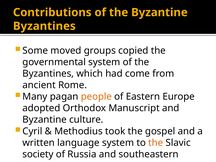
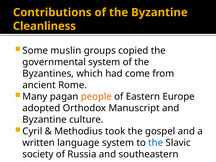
Byzantines: Byzantines -> Cleanliness (44, 26)
moved: moved -> muslin (66, 51)
the colour: orange -> blue (156, 143)
